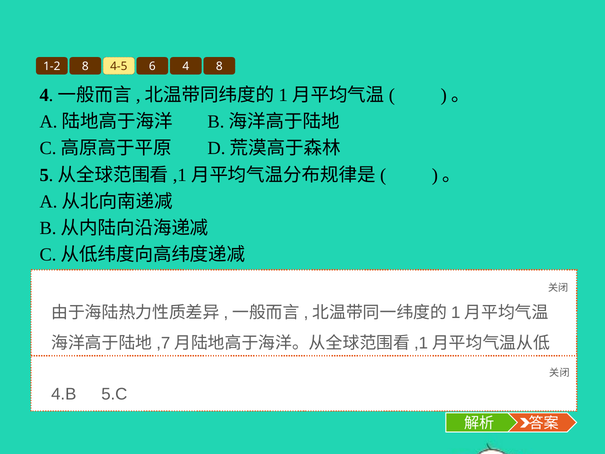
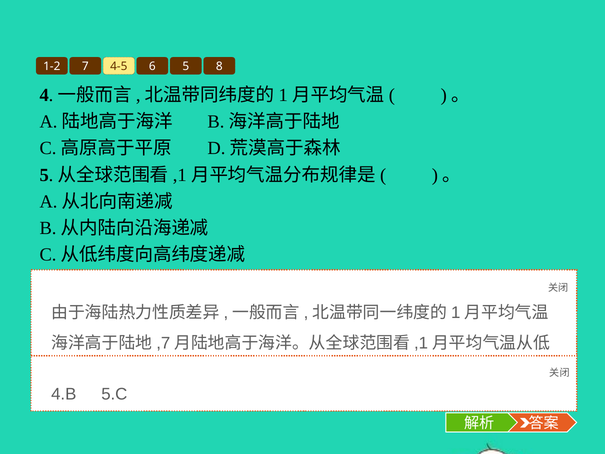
1-2 8: 8 -> 7 (85, 67)
4: 4 -> 5 (186, 67)
